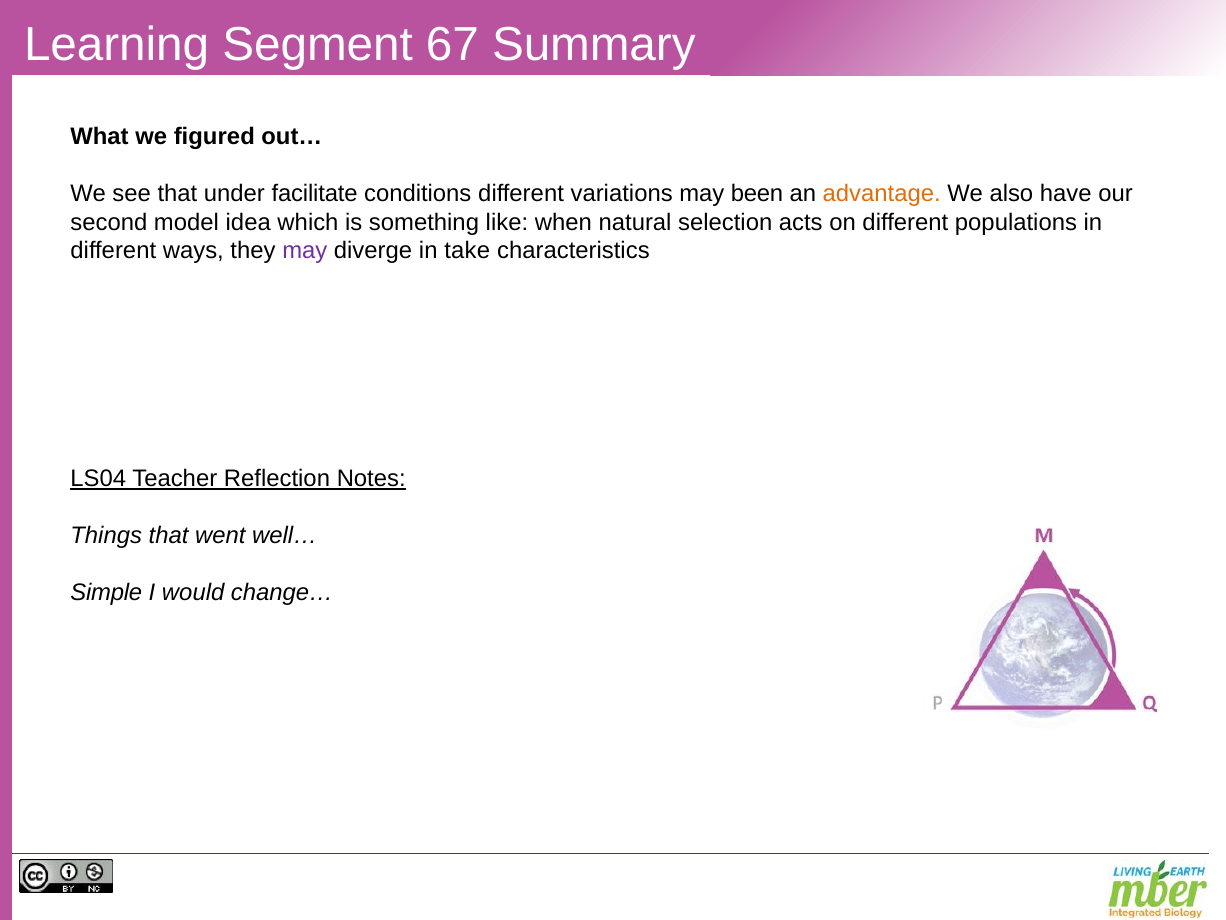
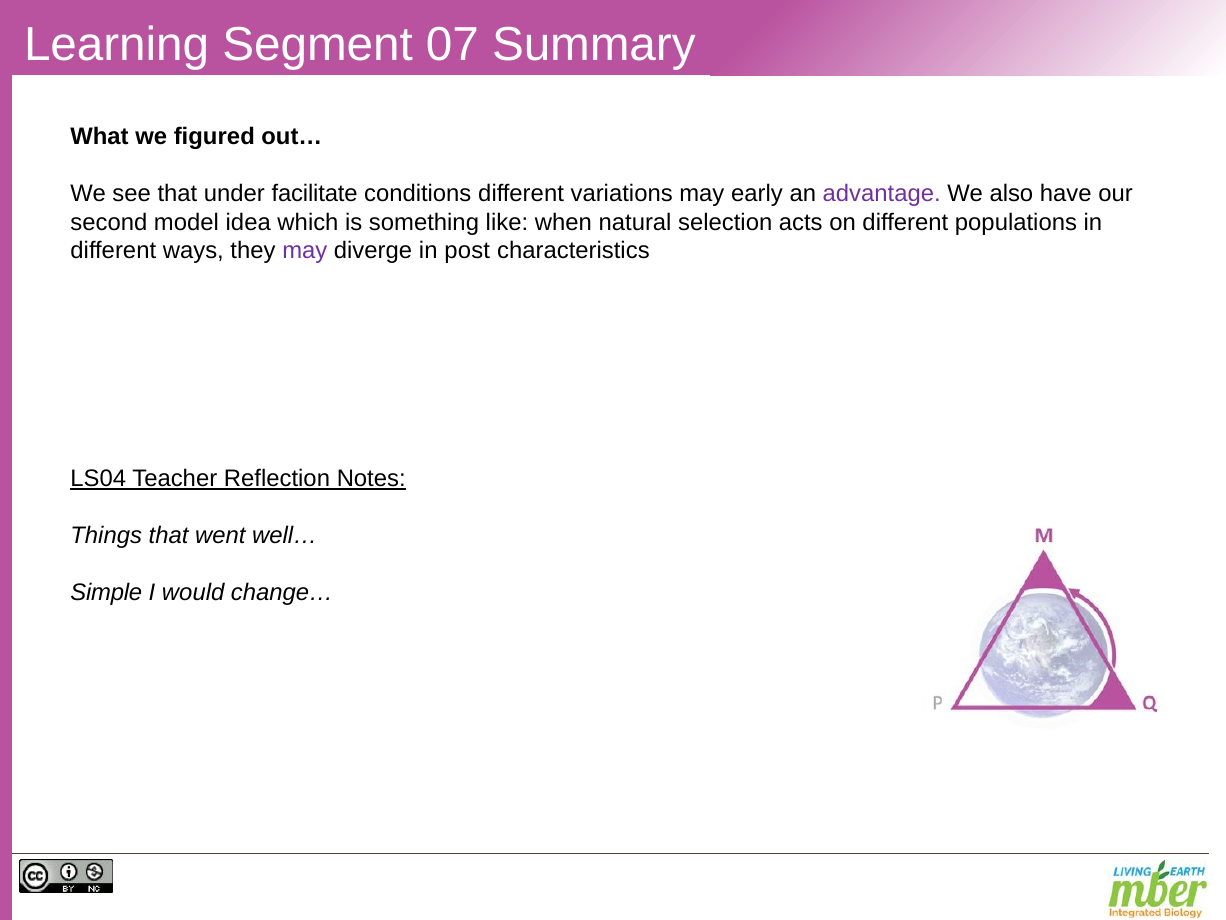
67: 67 -> 07 (452, 44)
been: been -> early (757, 193)
advantage colour: orange -> purple (882, 193)
take: take -> post (467, 251)
